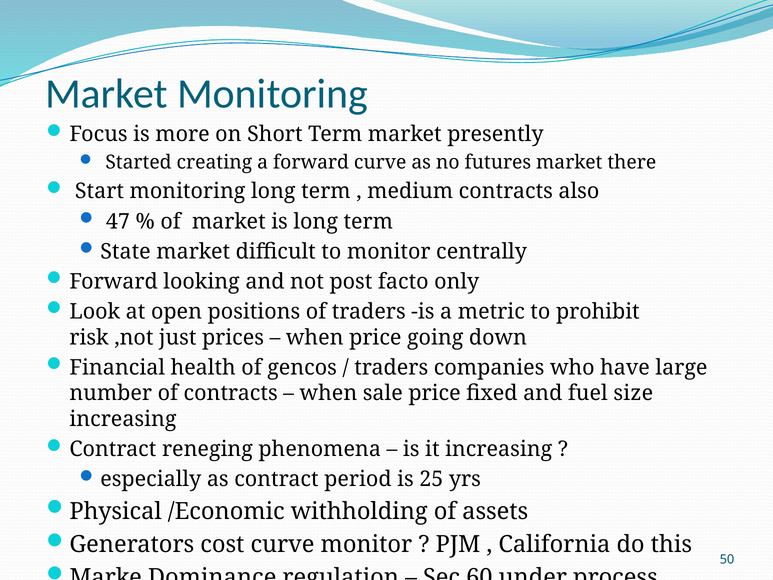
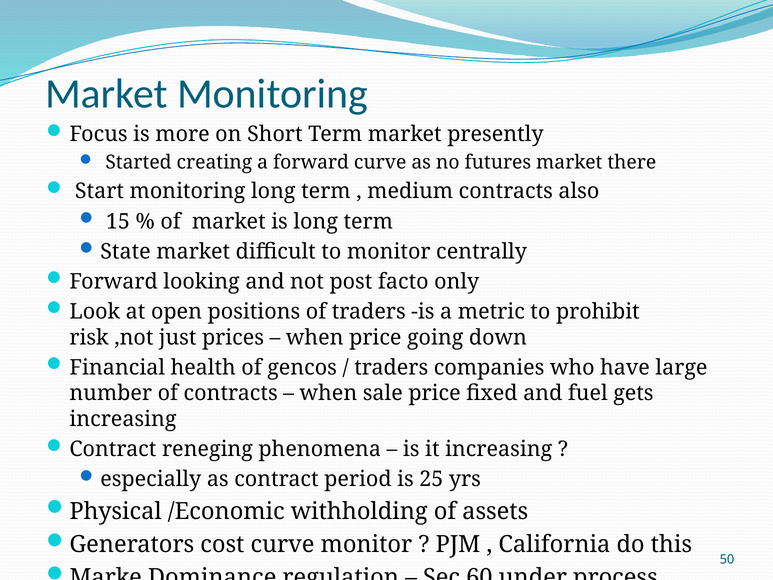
47: 47 -> 15 (118, 221)
size: size -> gets (633, 393)
